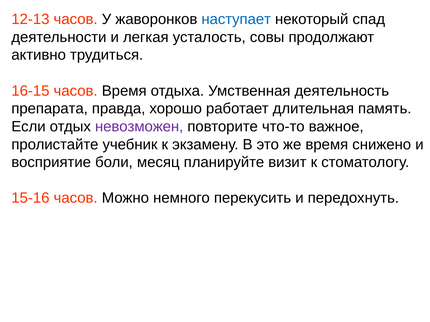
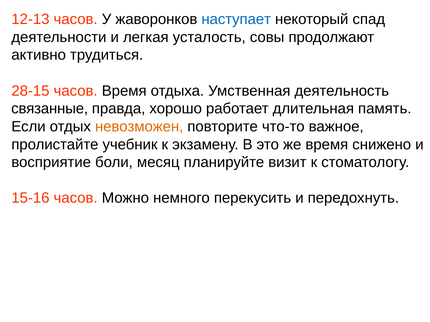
16-15: 16-15 -> 28-15 (30, 91)
препарата: препарата -> связанные (50, 109)
невозможен colour: purple -> orange (139, 127)
